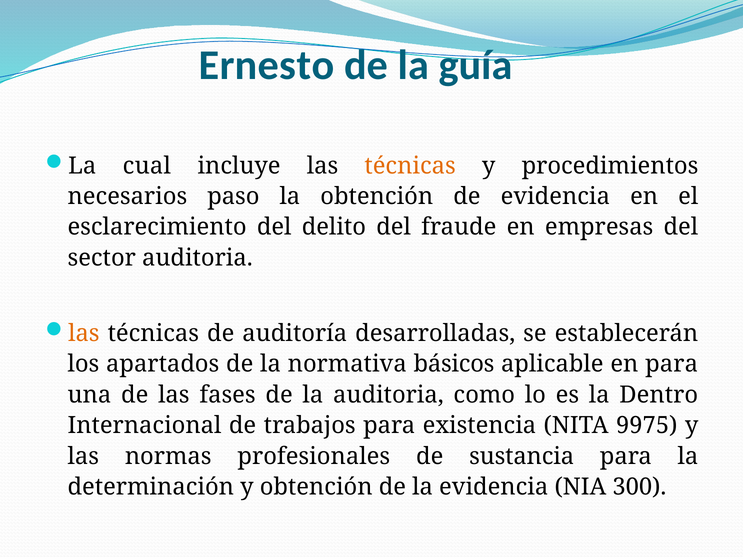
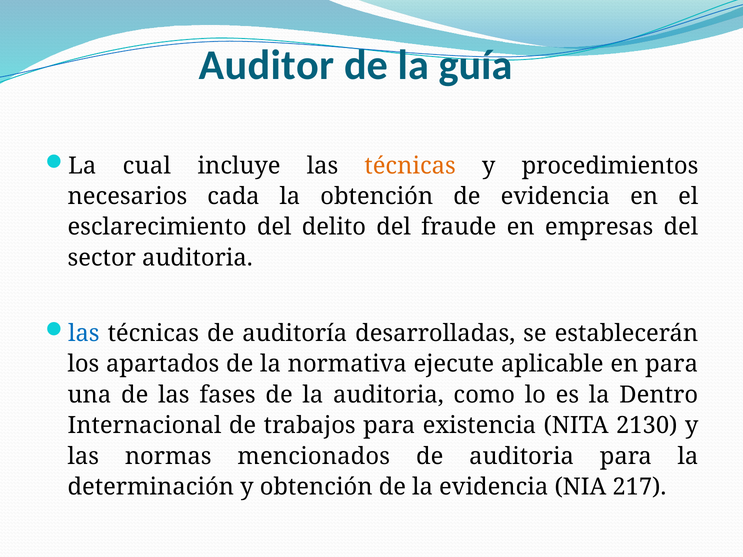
Ernesto: Ernesto -> Auditor (266, 65)
paso: paso -> cada (233, 197)
las colour: orange -> blue (84, 334)
básicos: básicos -> ejecute (454, 364)
9975: 9975 -> 2130 (647, 426)
profesionales: profesionales -> mencionados (314, 456)
de sustancia: sustancia -> auditoria (522, 456)
300: 300 -> 217 (639, 487)
